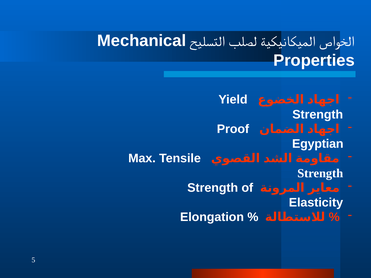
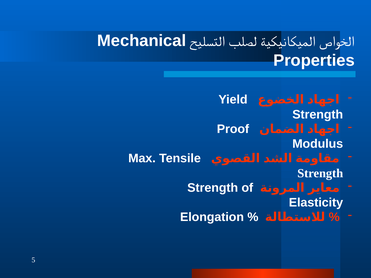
Egyptian: Egyptian -> Modulus (318, 144)
